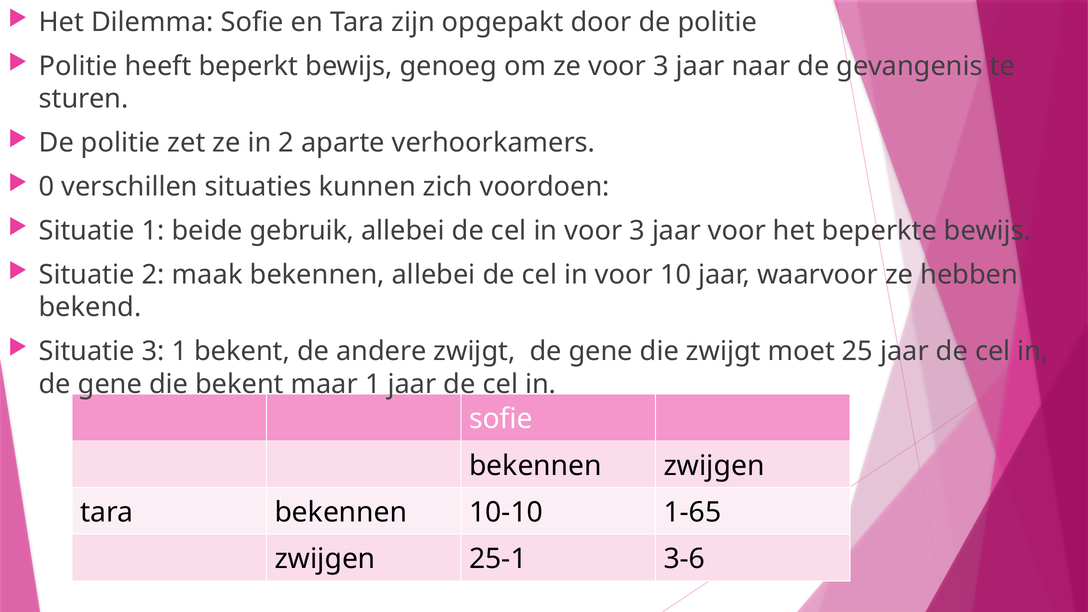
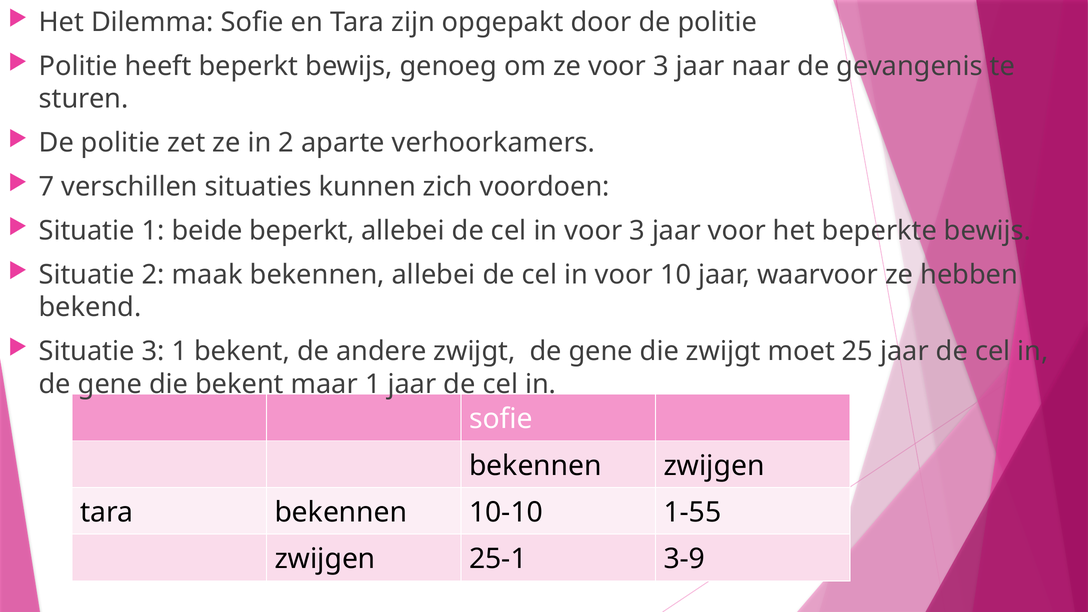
0: 0 -> 7 (47, 187)
beide gebruik: gebruik -> beperkt (302, 231)
1-65: 1-65 -> 1-55 (692, 512)
3-6: 3-6 -> 3-9 (684, 559)
